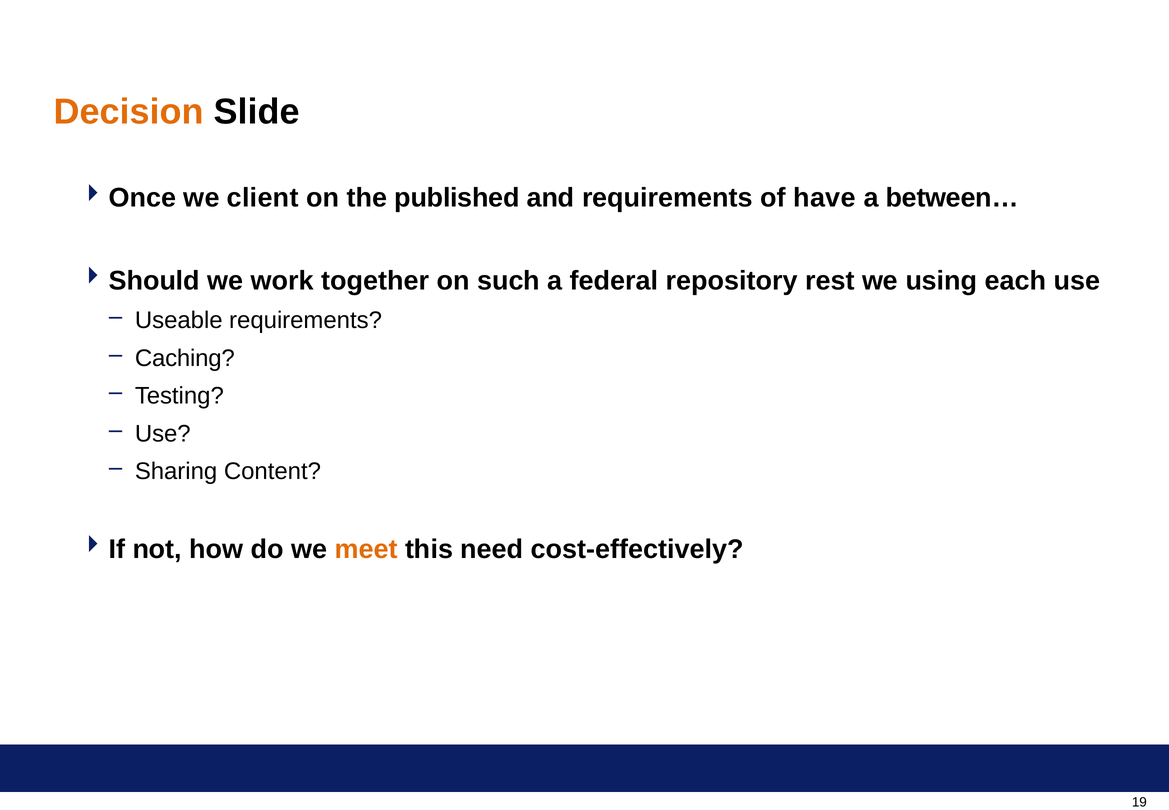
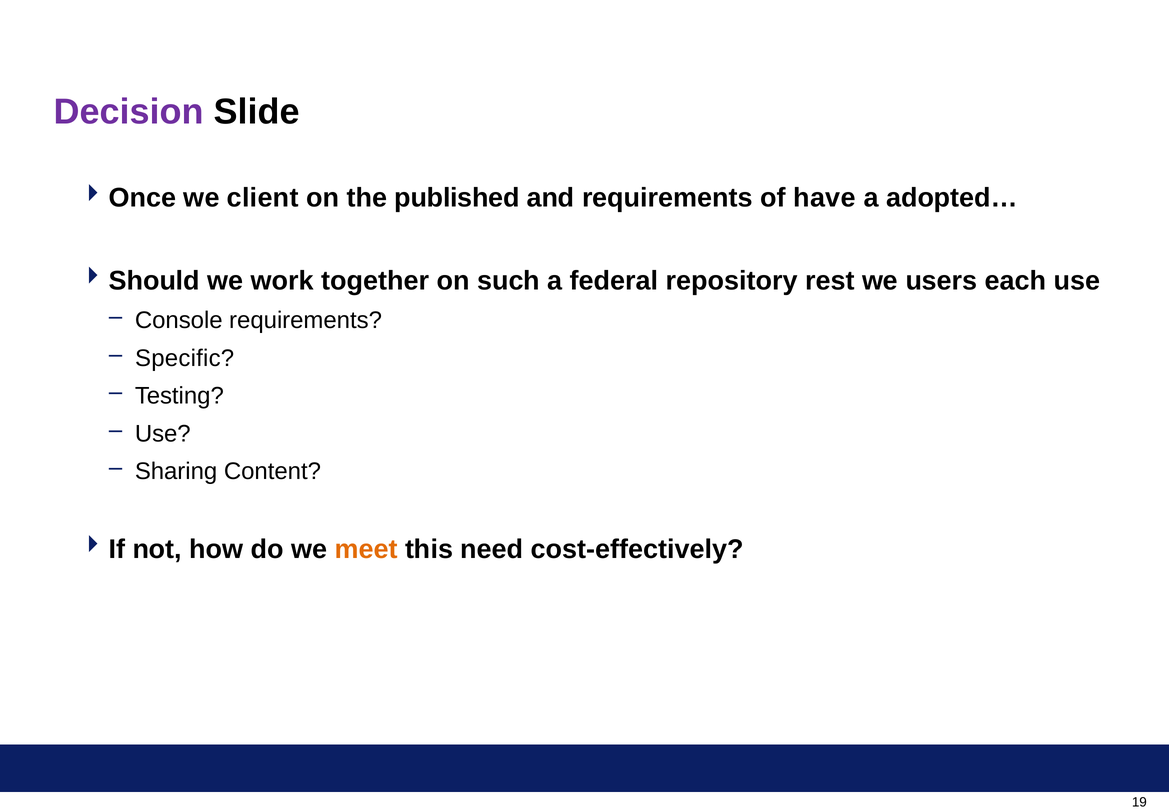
Decision colour: orange -> purple (129, 112)
between…: between… -> adopted… (952, 198)
using: using -> users (941, 281)
Useable: Useable -> Console (179, 320)
Caching: Caching -> Specific (185, 358)
